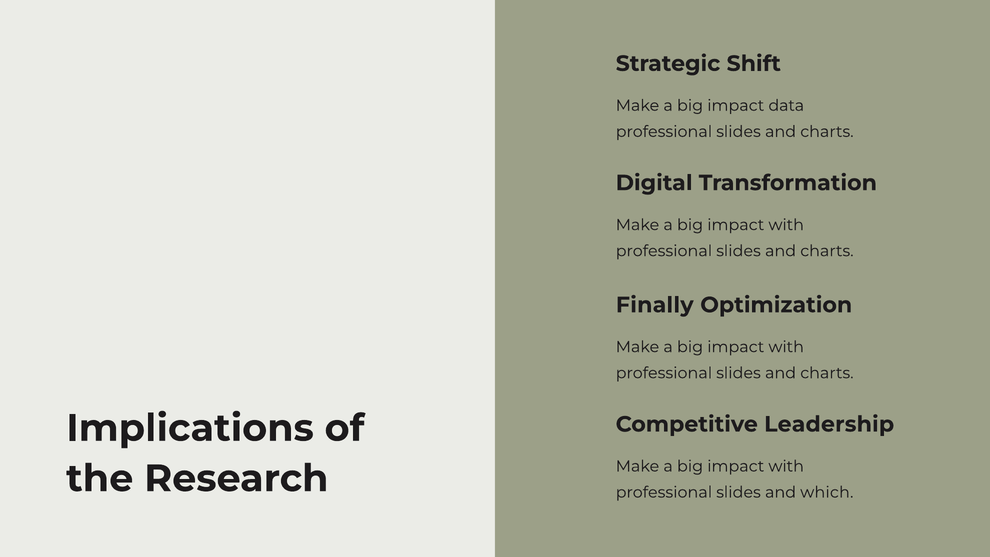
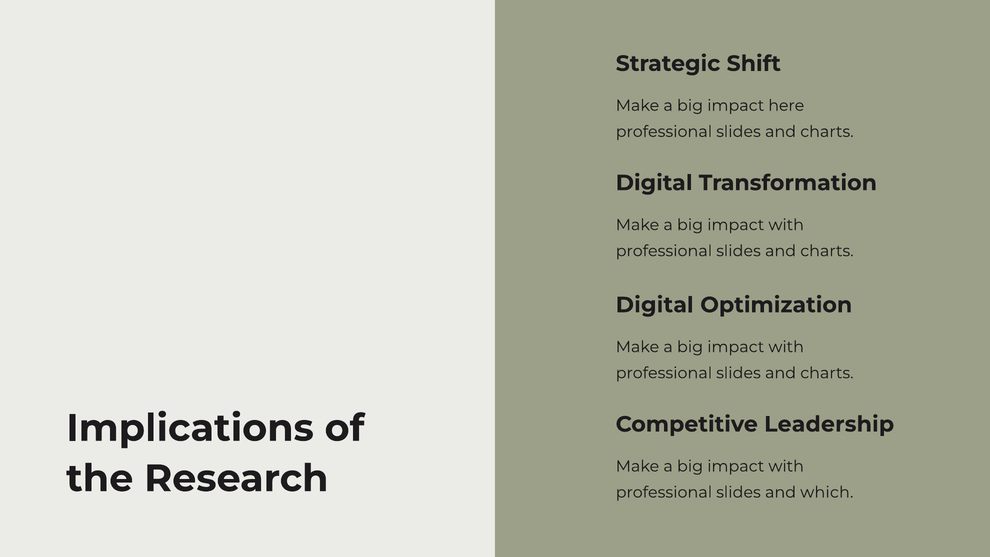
data: data -> here (786, 106)
Finally: Finally -> Digital (655, 305)
